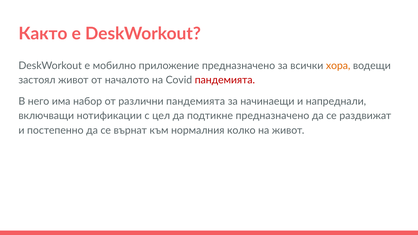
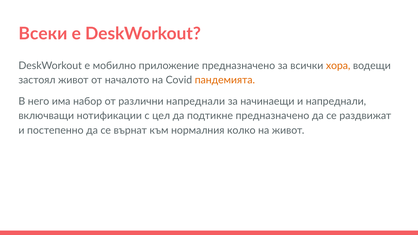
Както: Както -> Всеки (43, 34)
пандемията colour: red -> orange (225, 80)
различни пандемията: пандемията -> напреднали (196, 102)
